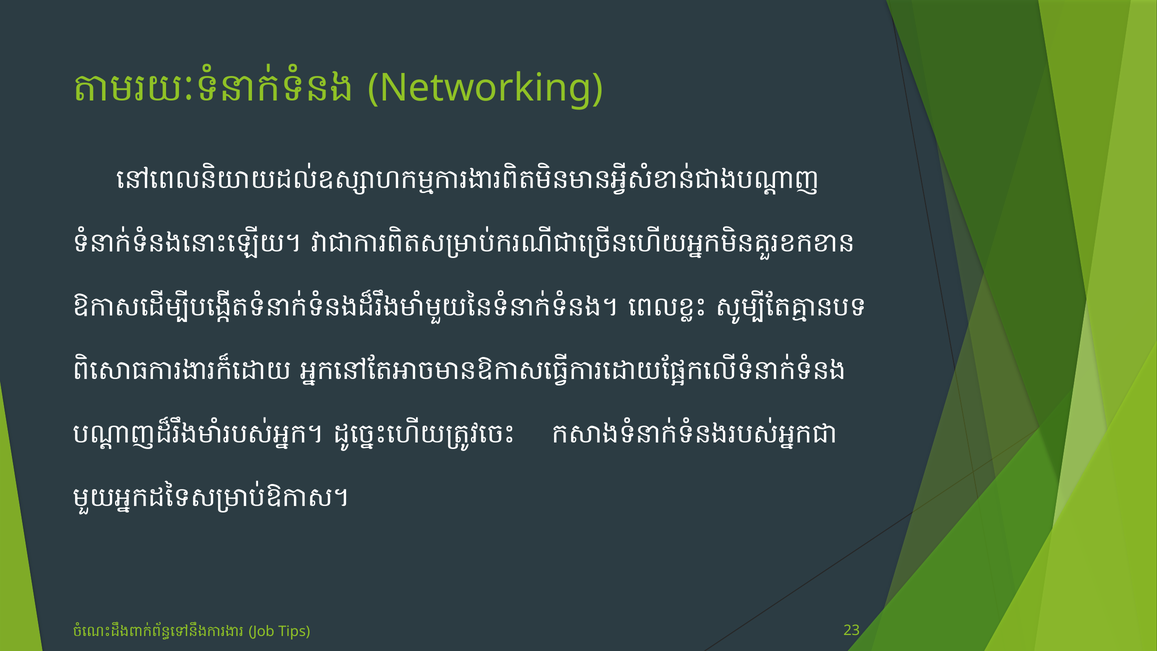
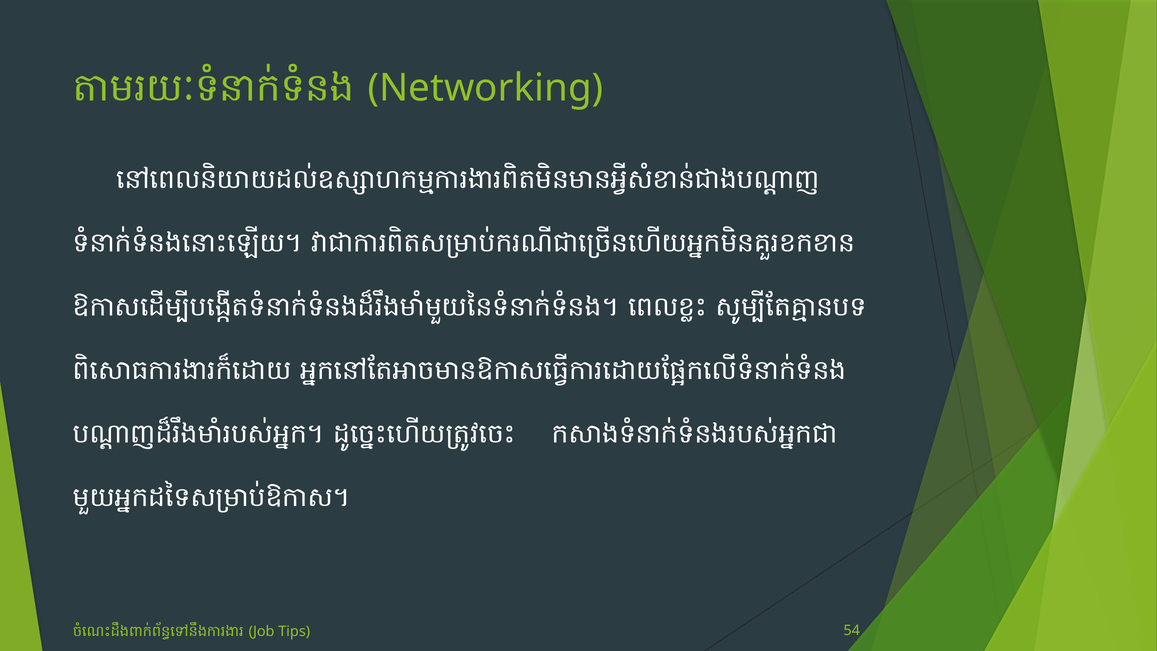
23: 23 -> 54 (852, 630)
